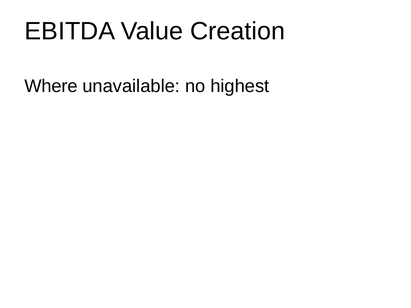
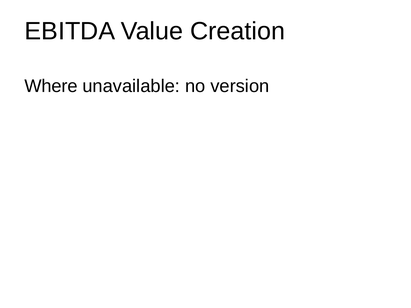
highest: highest -> version (240, 86)
